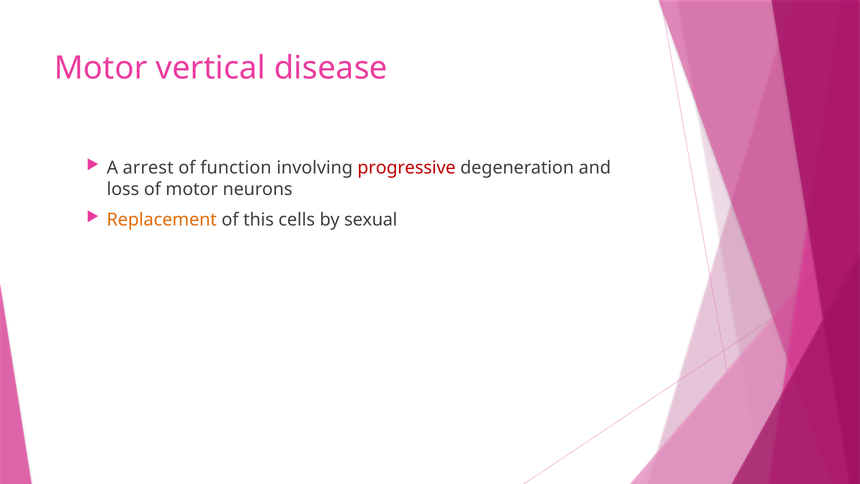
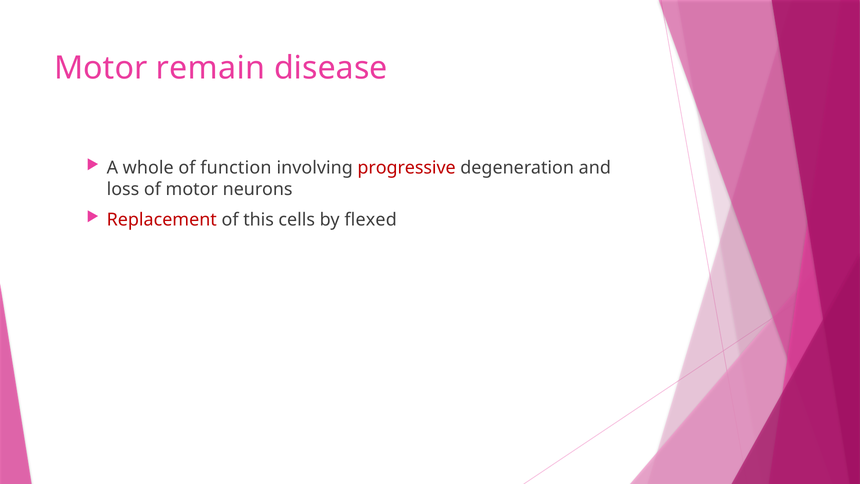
vertical: vertical -> remain (211, 68)
arrest: arrest -> whole (148, 168)
Replacement colour: orange -> red (162, 220)
sexual: sexual -> flexed (371, 220)
